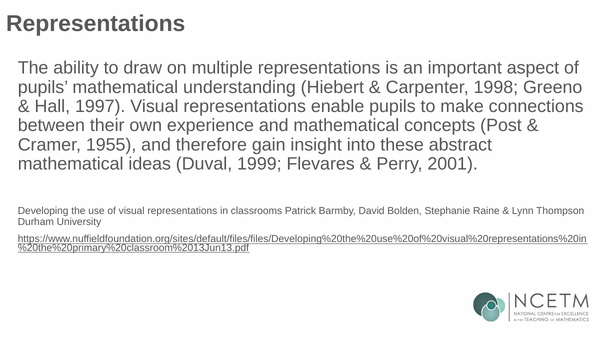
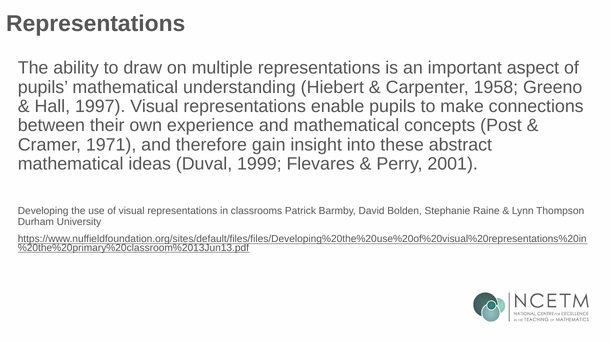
1998: 1998 -> 1958 (496, 87)
1955: 1955 -> 1971 (111, 145)
